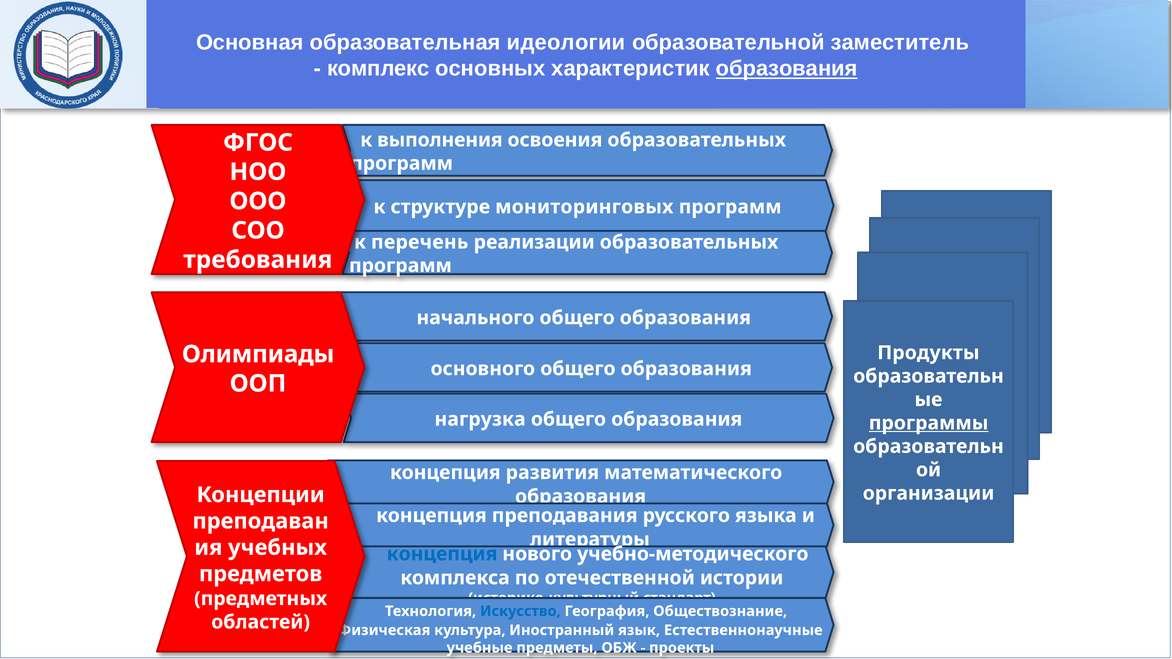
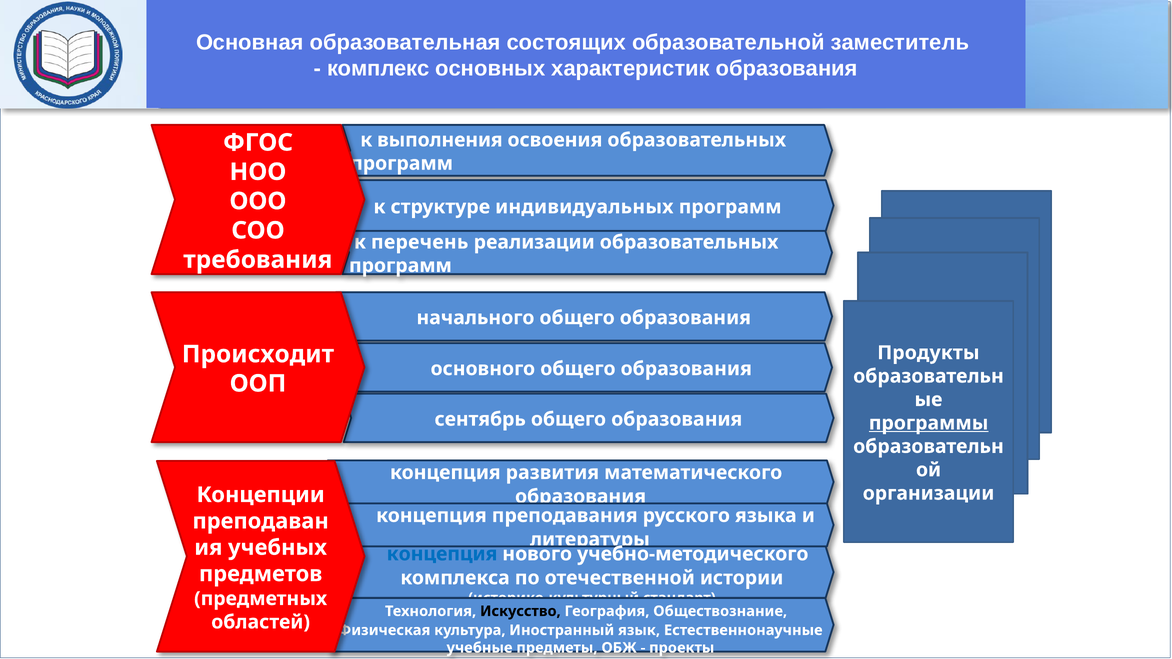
идеологии: идеологии -> состоящих (566, 42)
образования underline: present -> none (787, 69)
мониторинговых: мониторинговых -> индивидуальных (584, 207)
Олимпиады: Олимпиады -> Происходит (258, 354)
нагрузка: нагрузка -> сентябрь (480, 419)
Искусство colour: blue -> black (520, 611)
